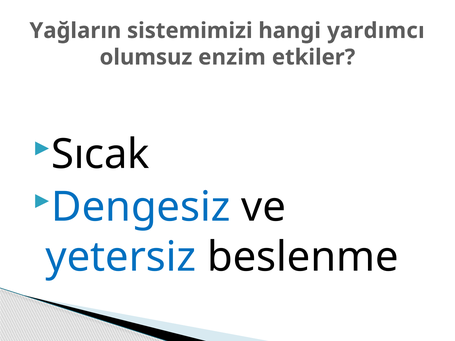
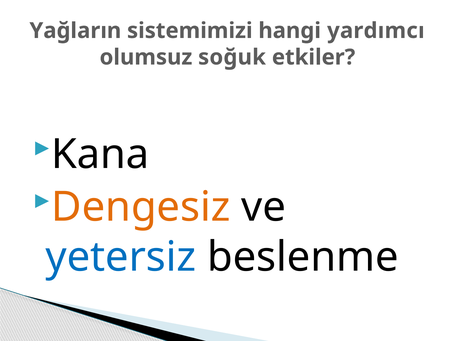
enzim: enzim -> soğuk (232, 57)
Sıcak: Sıcak -> Kana (100, 155)
Dengesiz colour: blue -> orange (141, 207)
